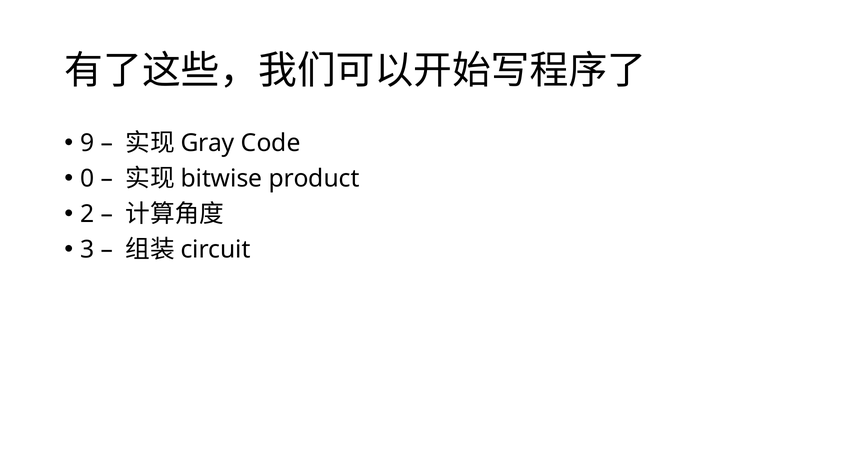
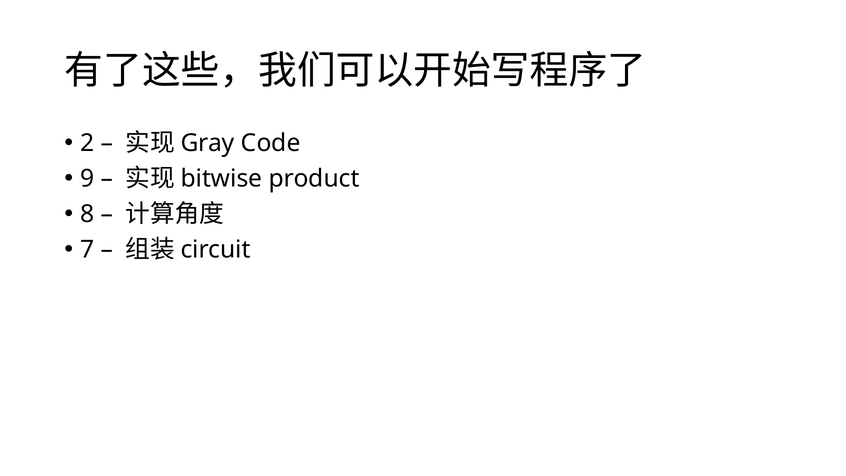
9: 9 -> 2 (87, 143)
0: 0 -> 9 (87, 179)
2: 2 -> 8 (87, 214)
3: 3 -> 7 (87, 249)
